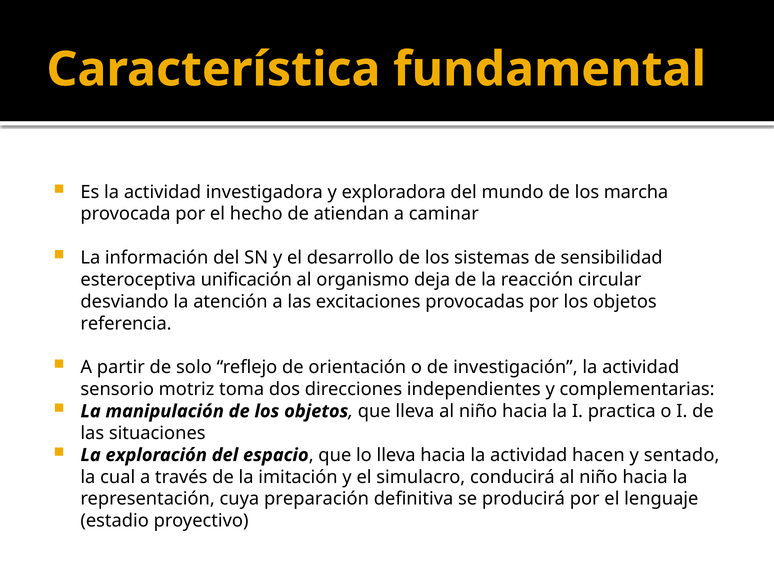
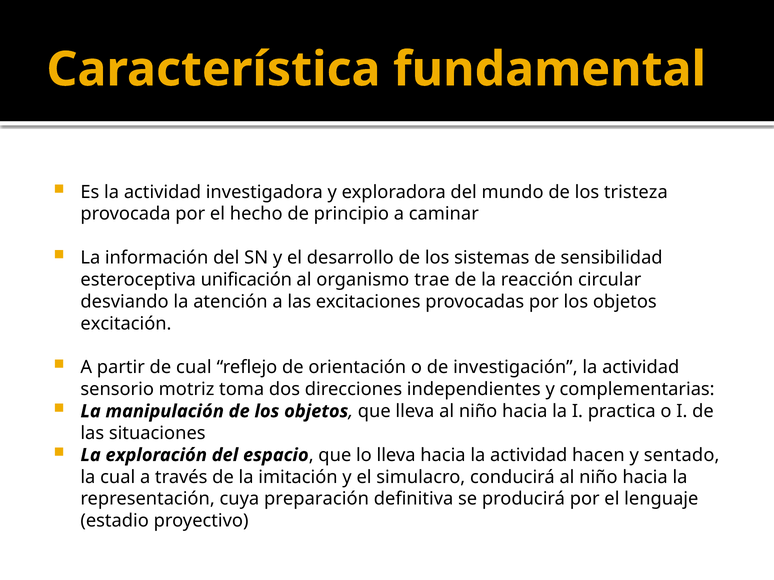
marcha: marcha -> tristeza (636, 192)
atiendan: atiendan -> principio (351, 214)
deja: deja -> trae (432, 280)
referencia: referencia -> excitación (126, 324)
de solo: solo -> cual (194, 368)
